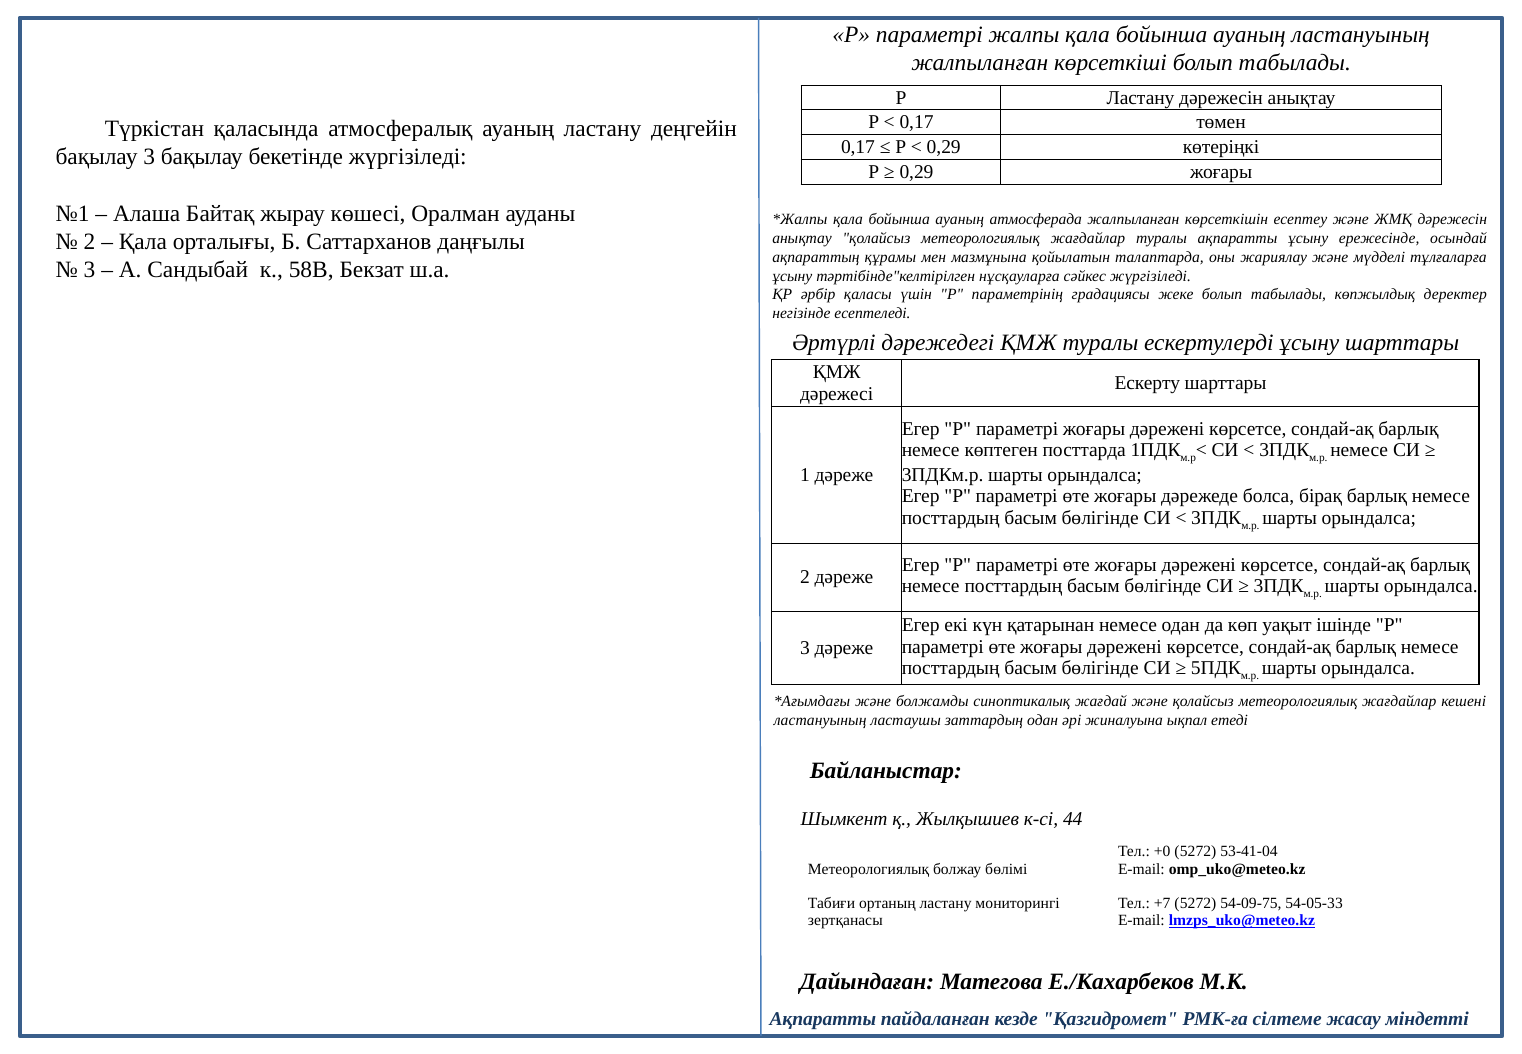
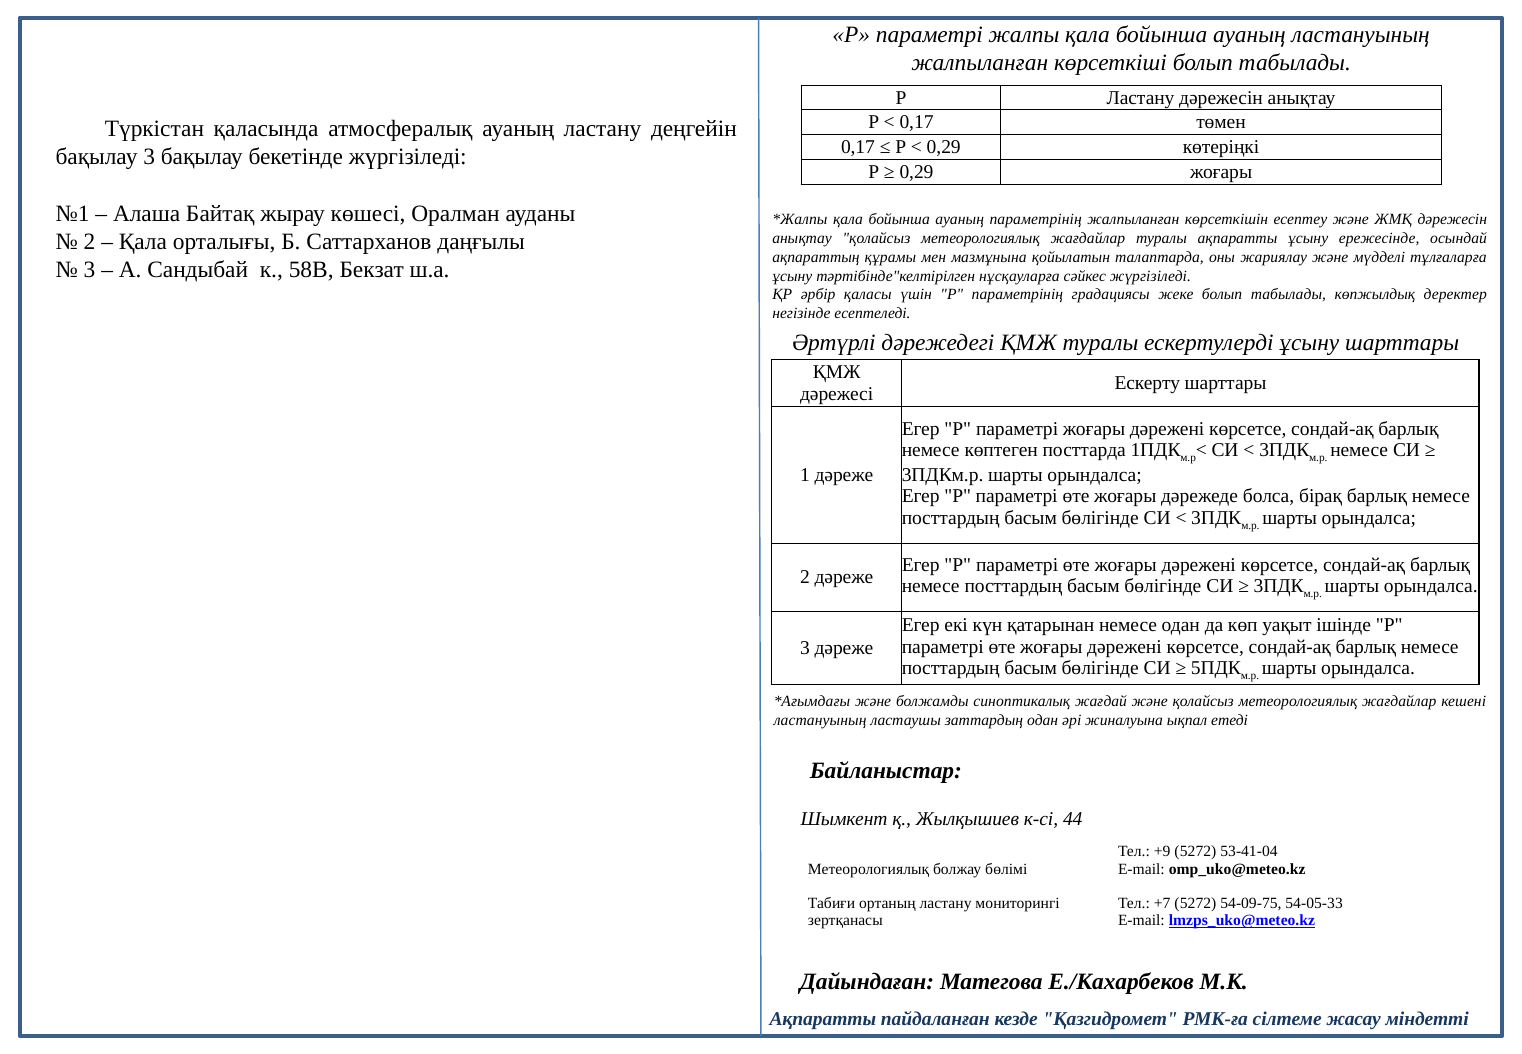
ауаның атмосферада: атмосферада -> параметрінің (1036, 220)
+0: +0 -> +9 (1162, 852)
